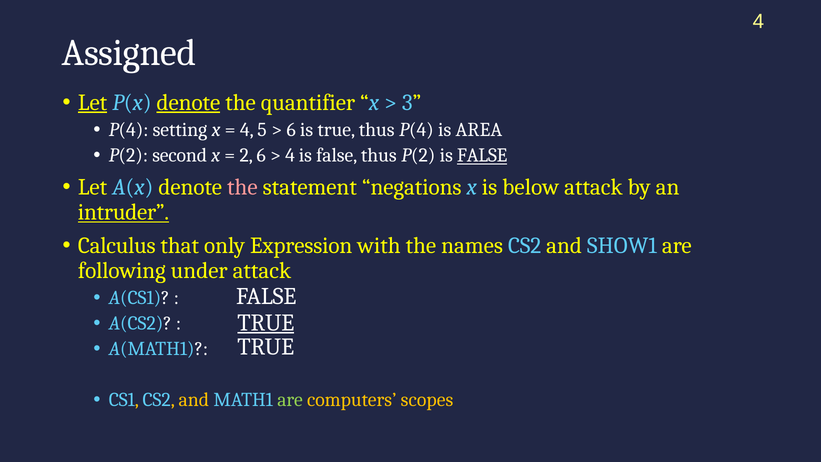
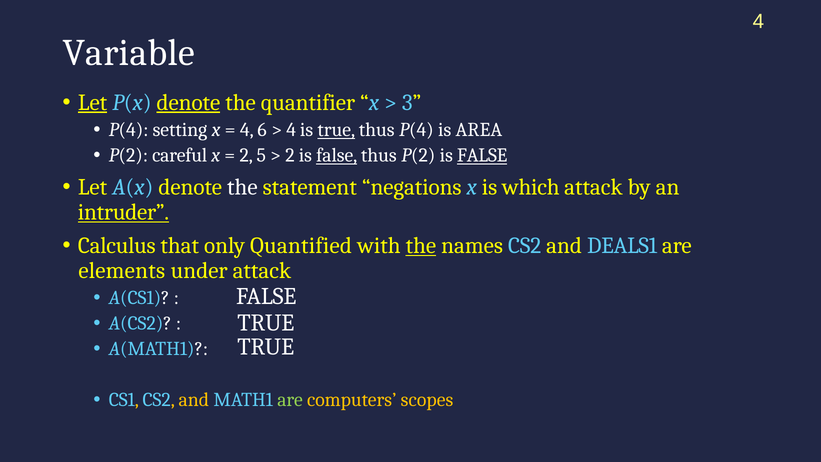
Assigned: Assigned -> Variable (129, 53)
5: 5 -> 6 (262, 130)
6: 6 -> 4 (291, 130)
true underline: none -> present (336, 130)
second: second -> careful (180, 155)
2 6: 6 -> 5 (261, 155)
4: 4 -> 2 (290, 155)
false underline: none -> present (337, 155)
the colour: pink -> white (242, 187)
below: below -> which (531, 187)
Expression: Expression -> Quantified (301, 245)
the underline: none -> present (421, 245)
SHOW1: SHOW1 -> DEALS1 (622, 245)
following: following -> elements (122, 270)
TRUE underline: present -> none (266, 322)
